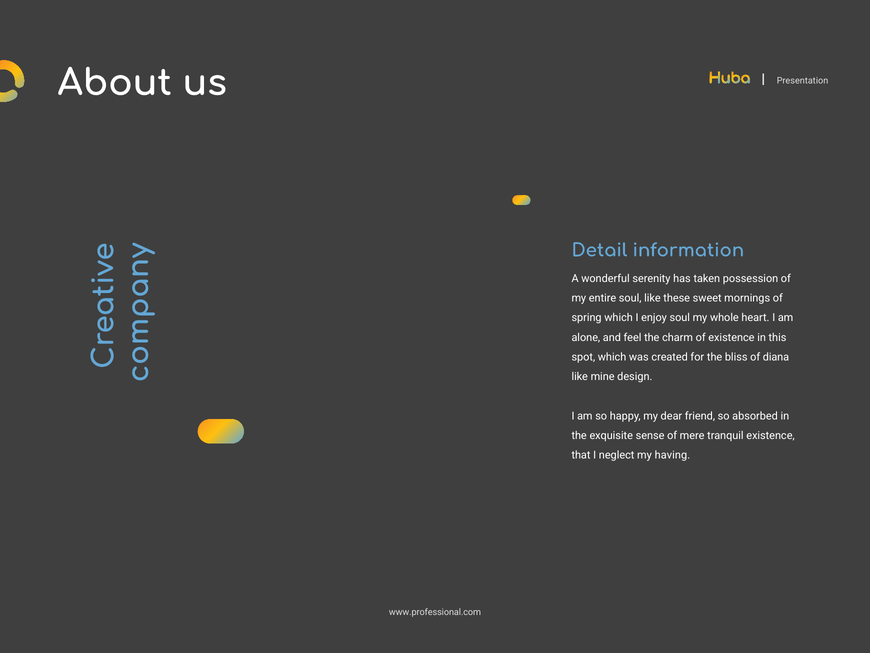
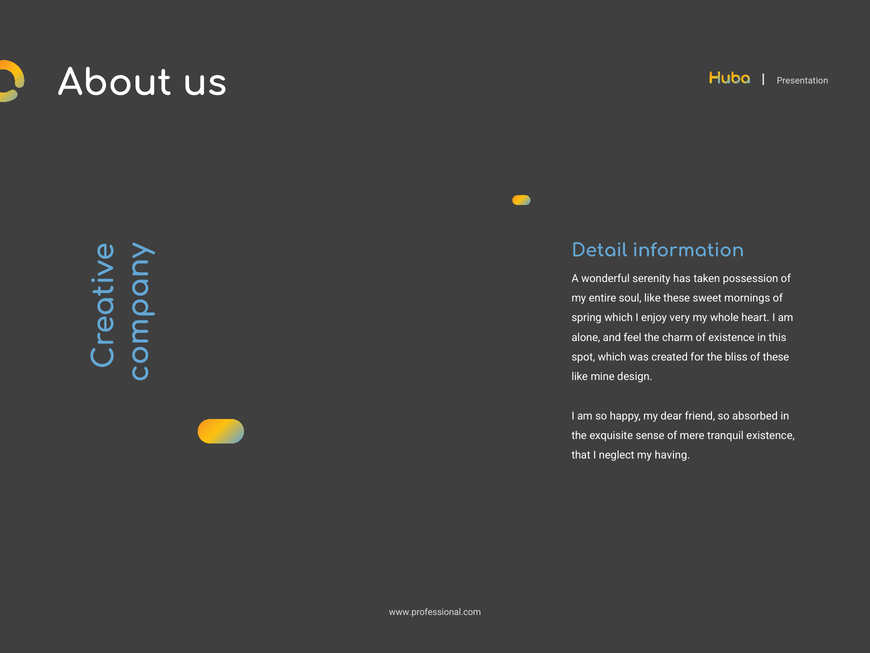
enjoy soul: soul -> very (680, 318)
of diana: diana -> these (776, 357)
